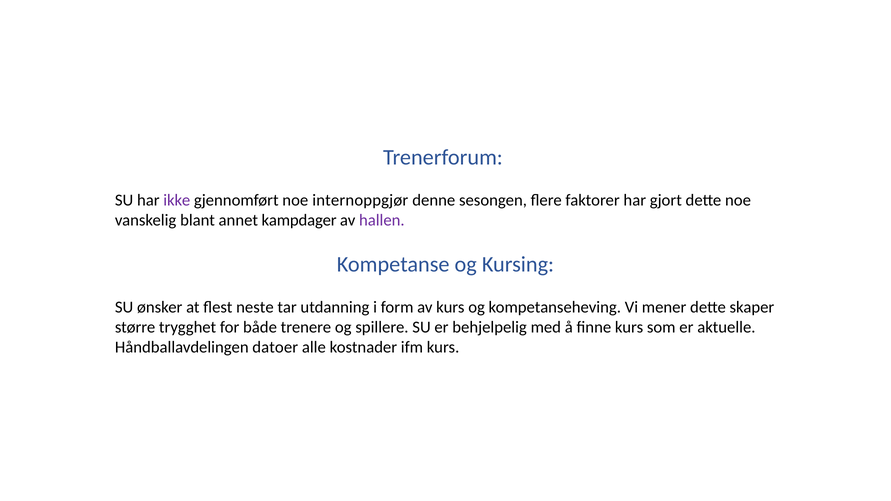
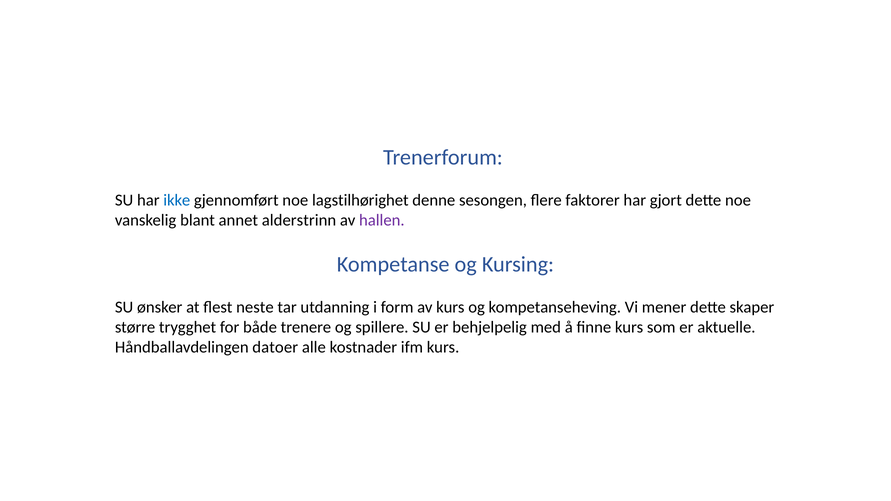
ikke colour: purple -> blue (177, 200)
internoppgjør: internoppgjør -> lagstilhørighet (360, 200)
kampdager: kampdager -> alderstrinn (299, 221)
